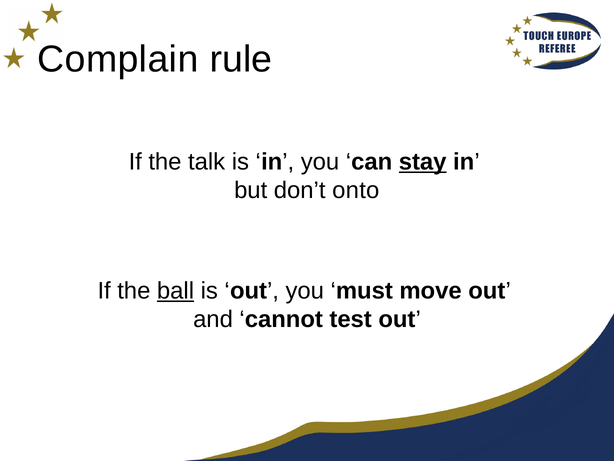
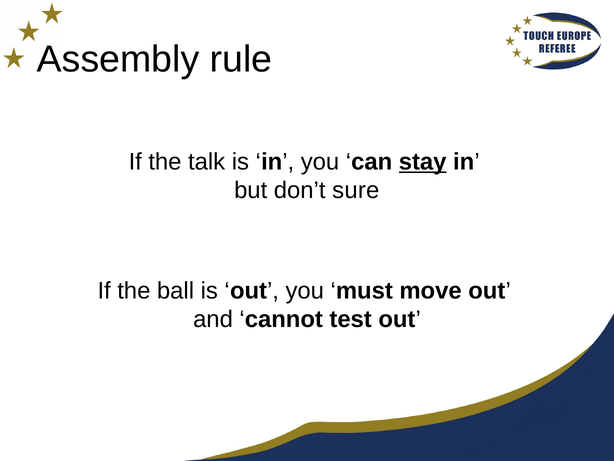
Complain: Complain -> Assembly (118, 59)
onto: onto -> sure (356, 190)
ball underline: present -> none (176, 291)
